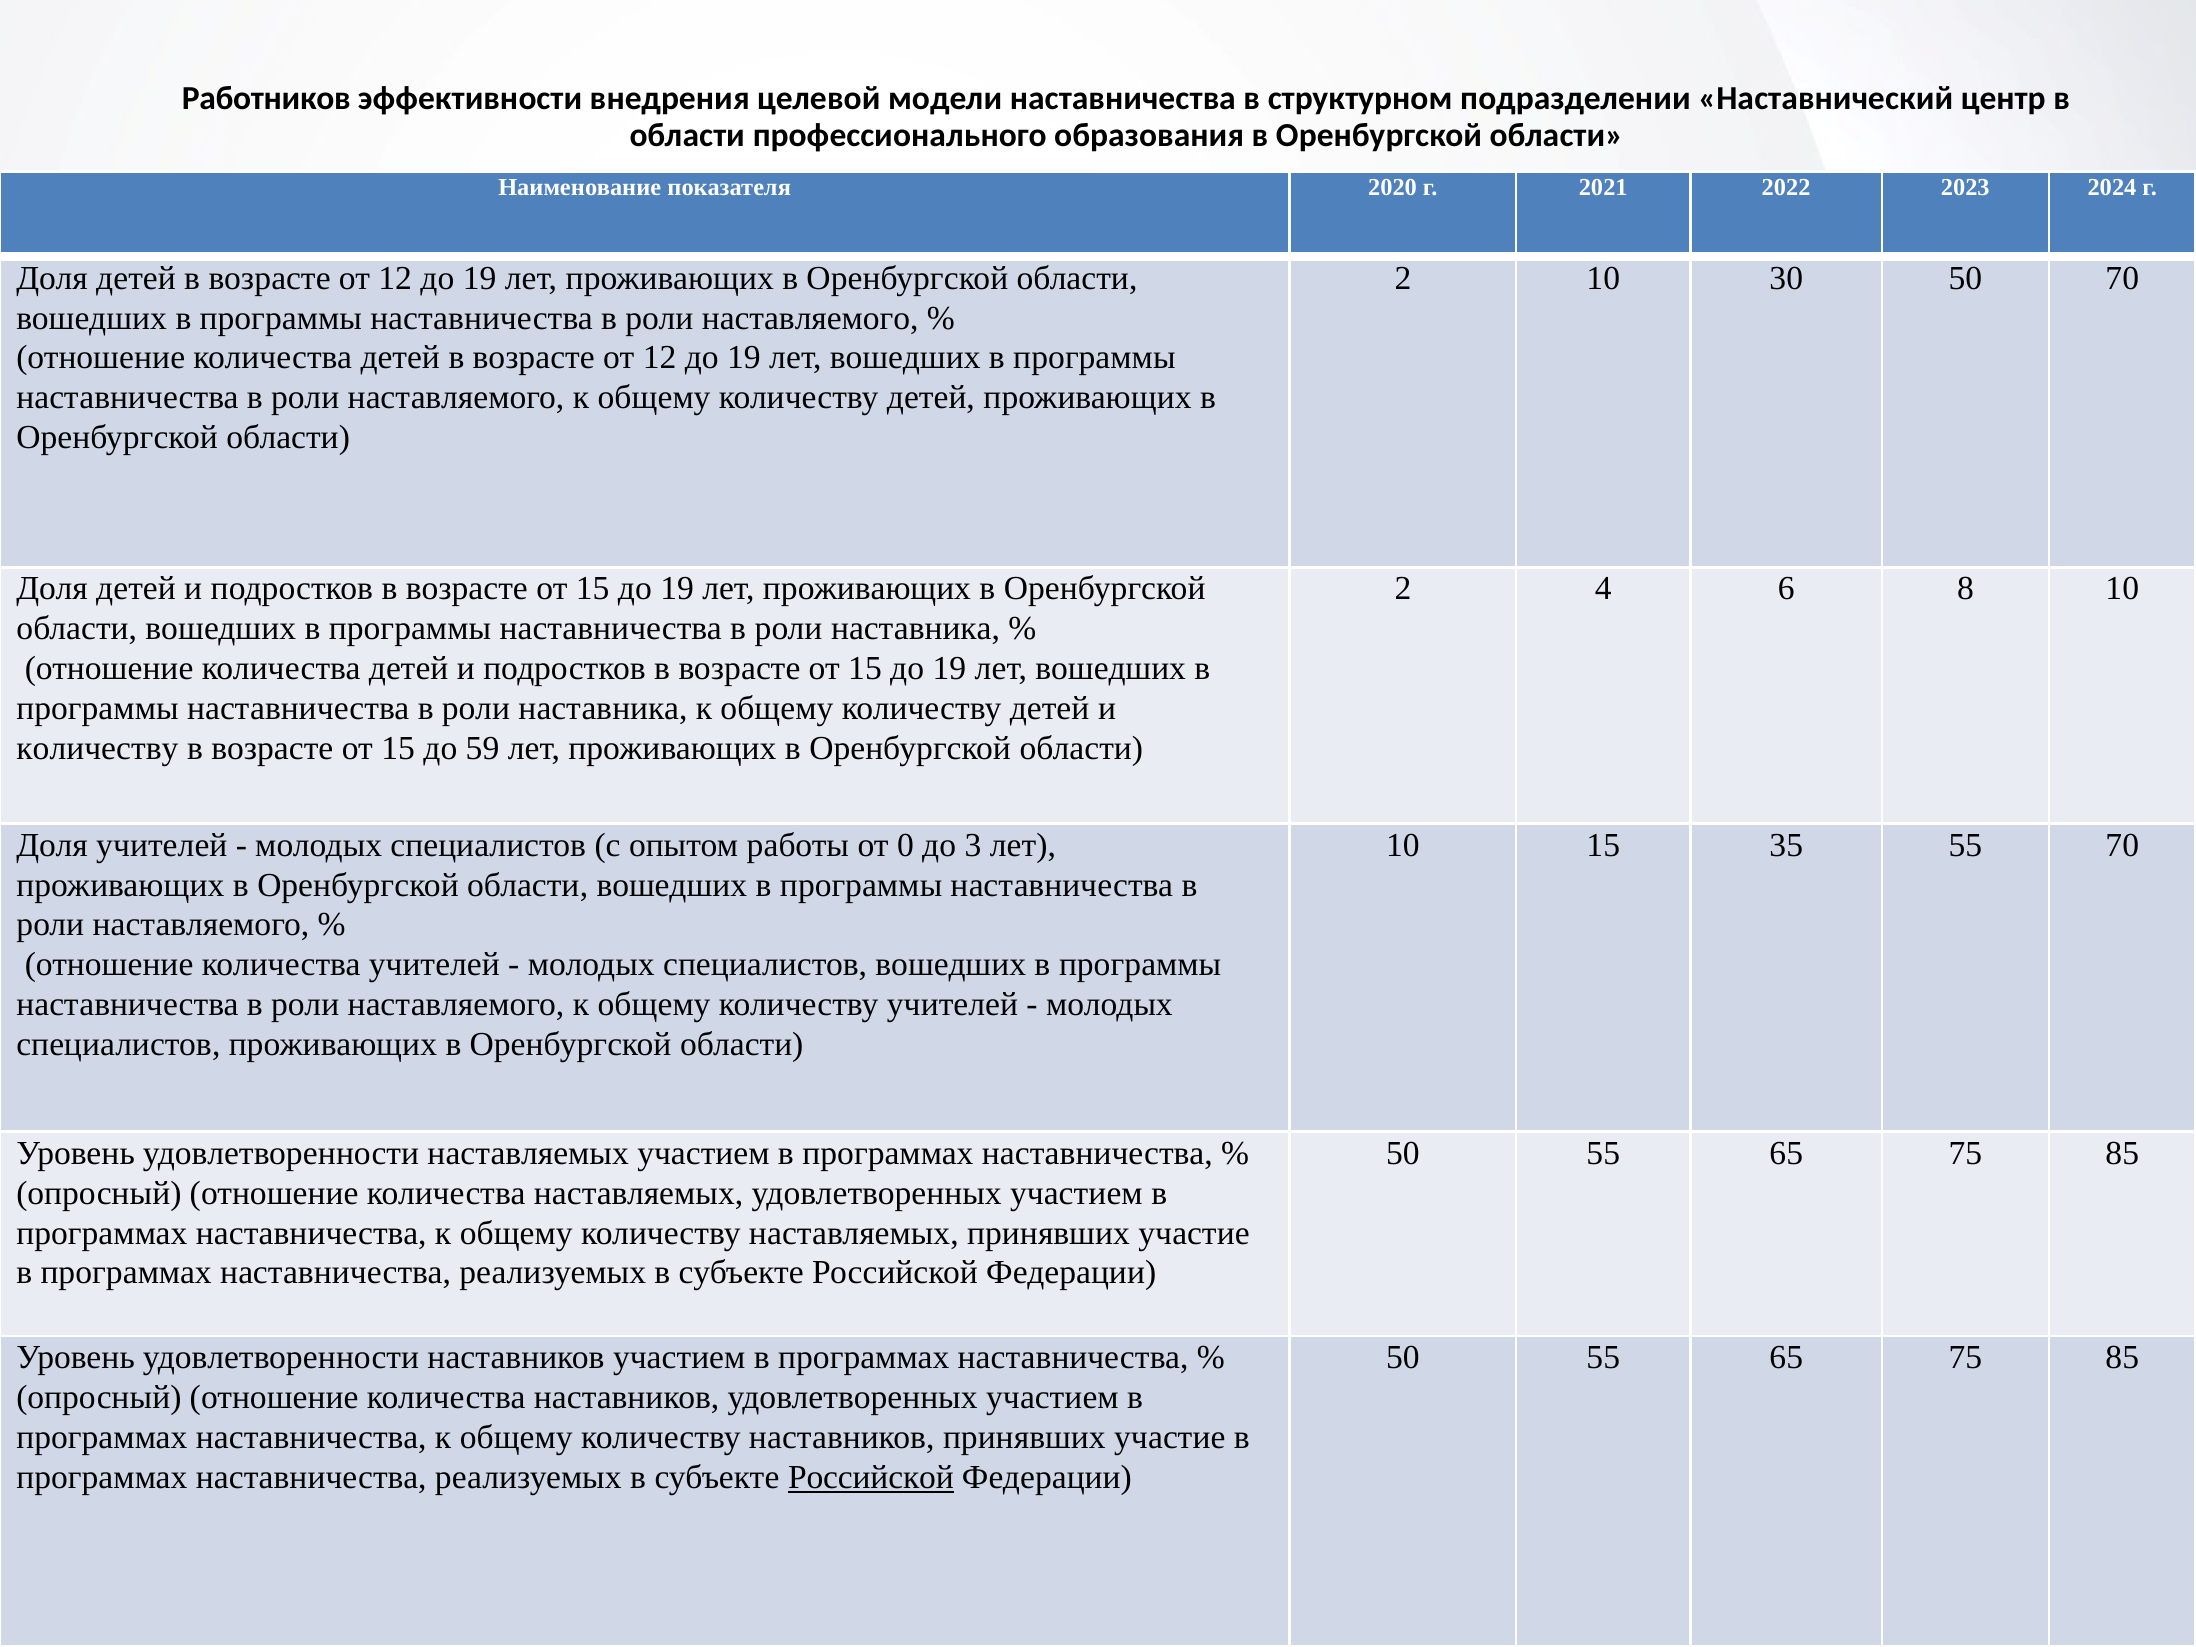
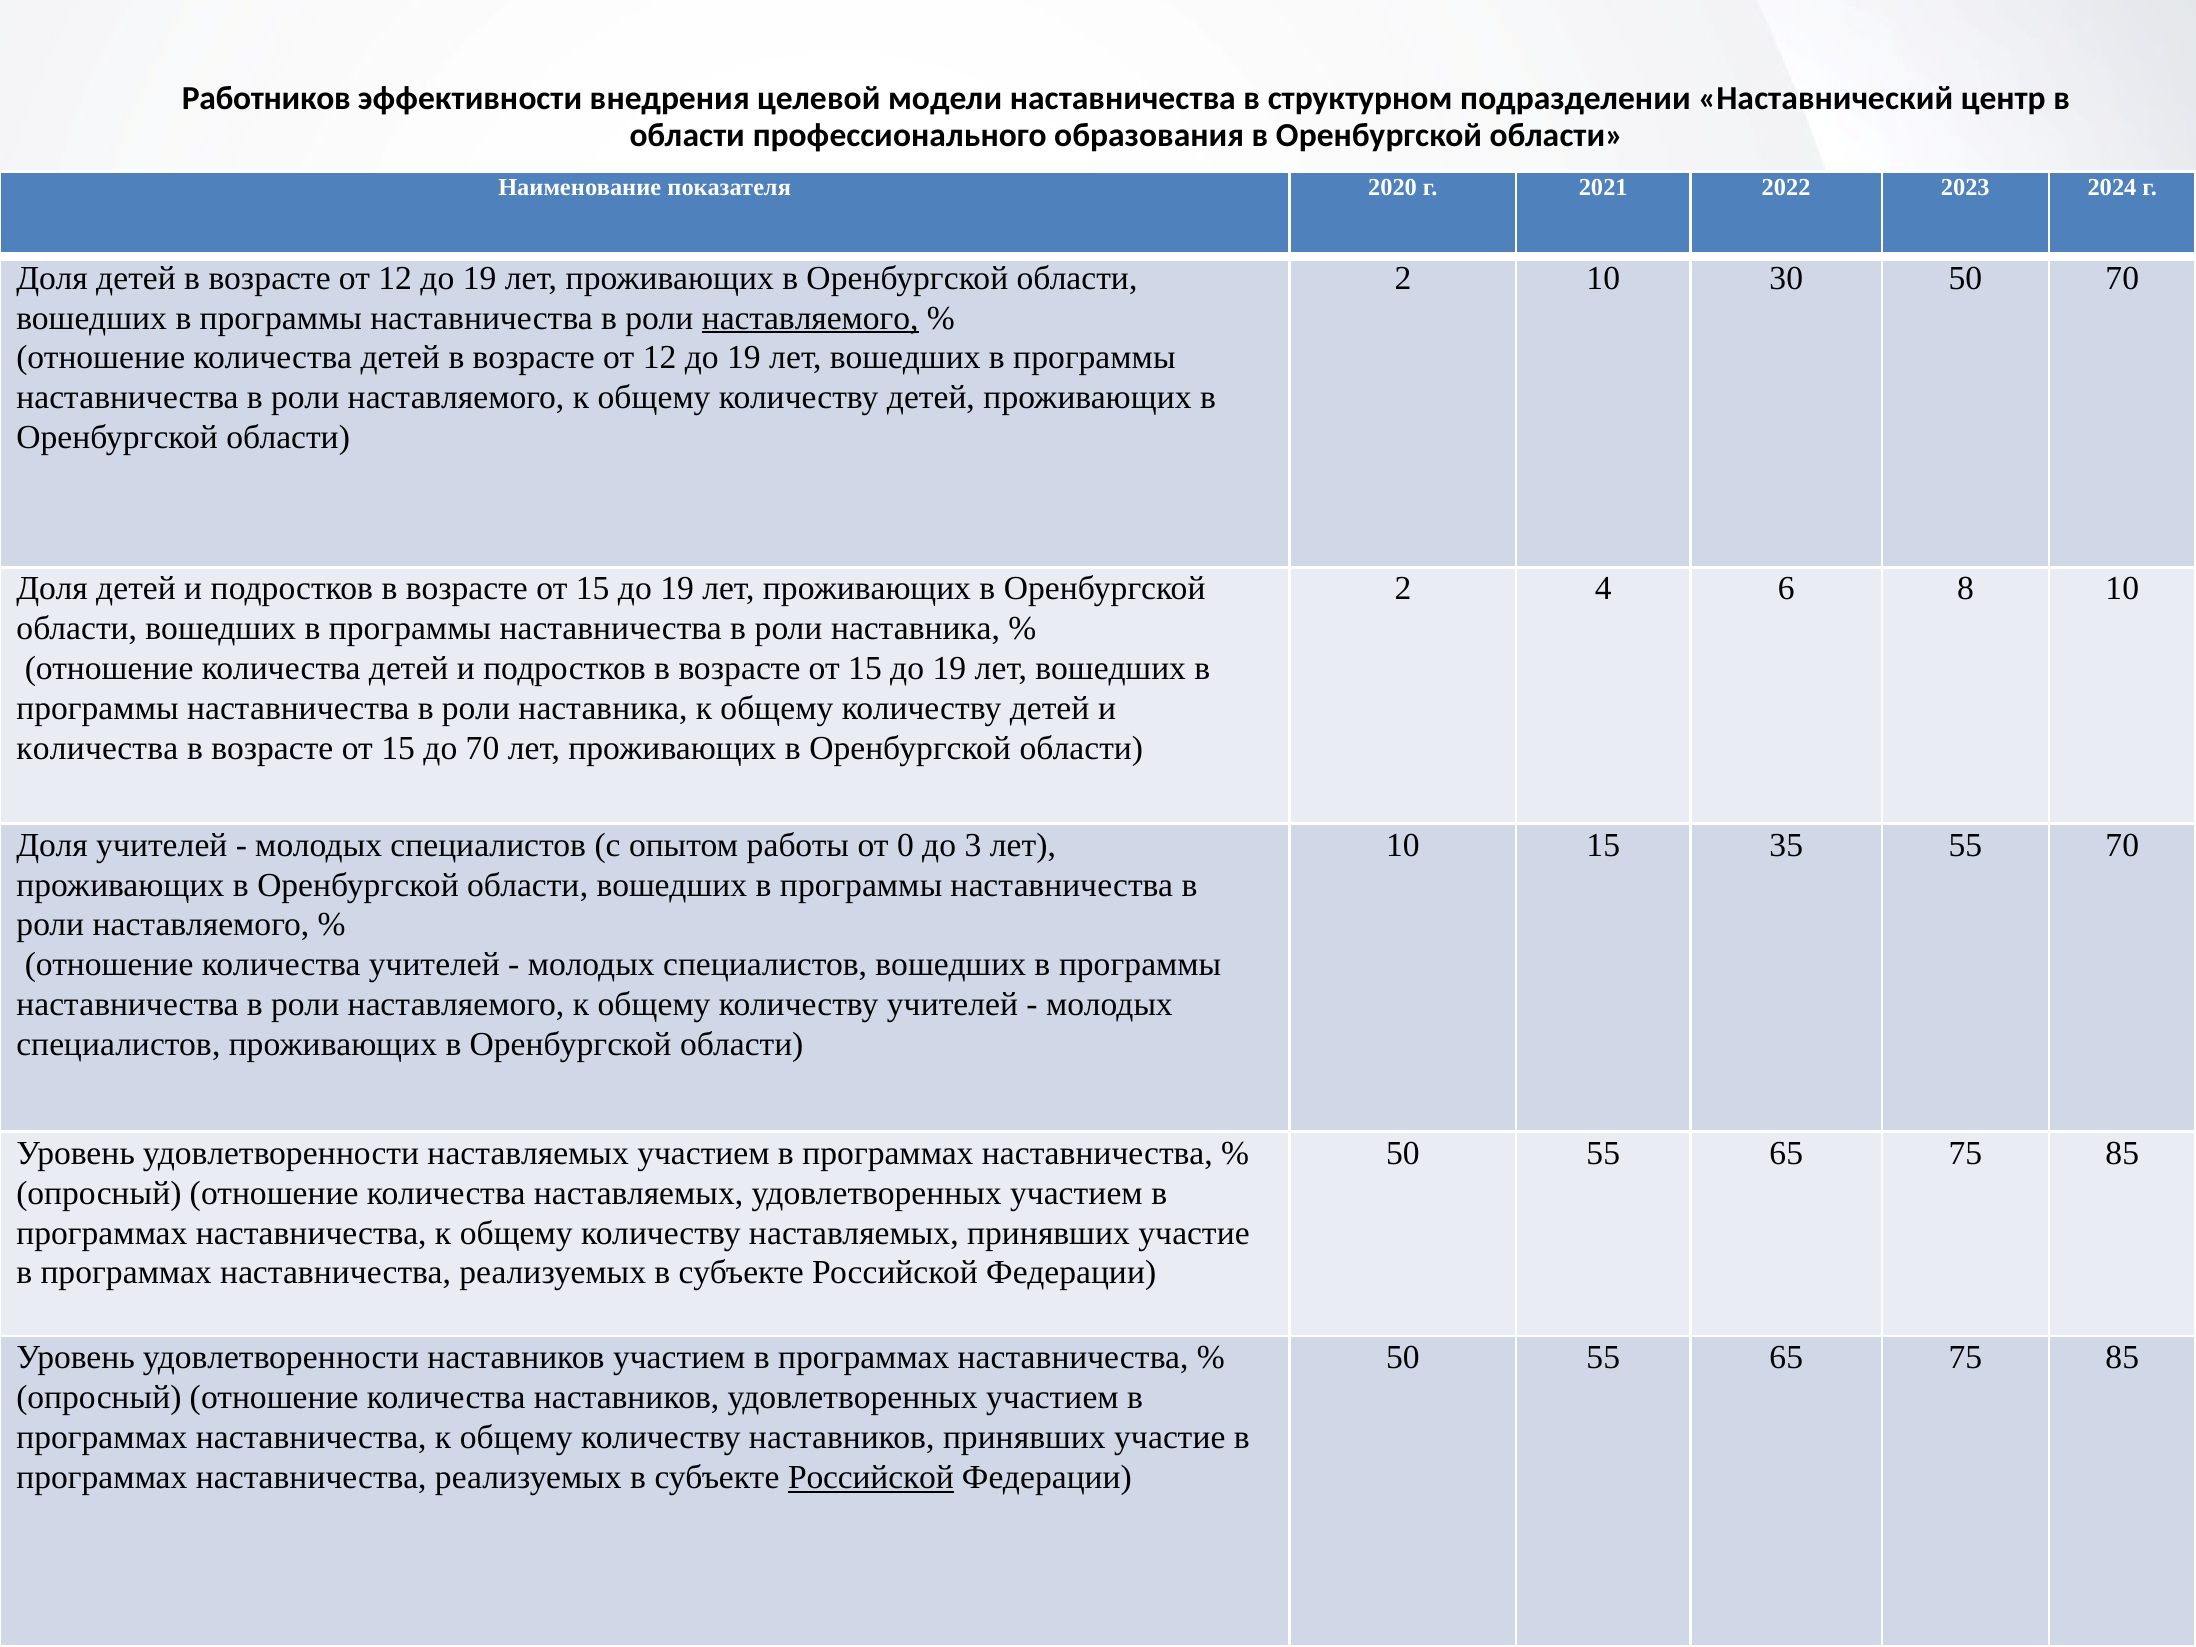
наставляемого underline: none -> present (810, 318)
количеству: количеству -> количества (97, 749)
до 59: 59 -> 70 (483, 749)
